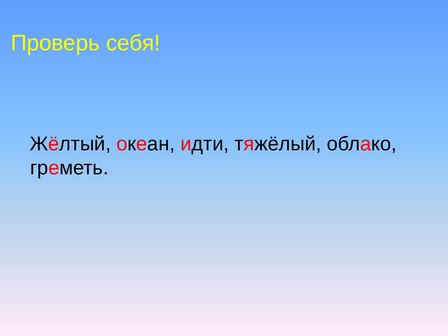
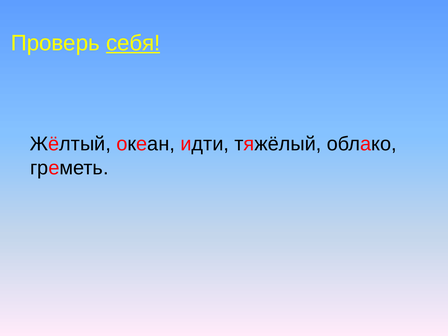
себя underline: none -> present (133, 43)
